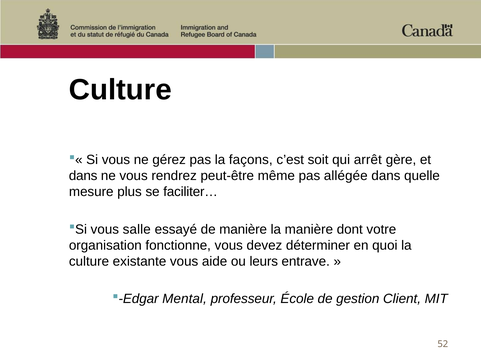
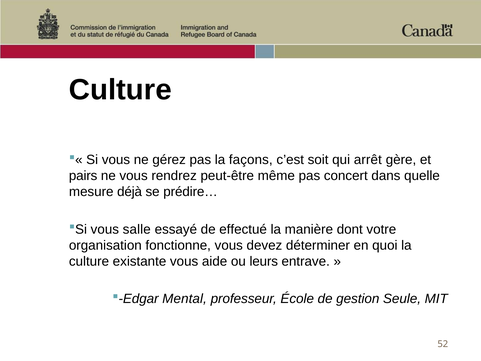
dans: dans -> pairs (83, 176)
allégée: allégée -> concert (346, 176)
plus: plus -> déjà (130, 192)
faciliter…: faciliter… -> prédire… (190, 192)
de manière: manière -> effectué (243, 229)
Client: Client -> Seule (402, 299)
